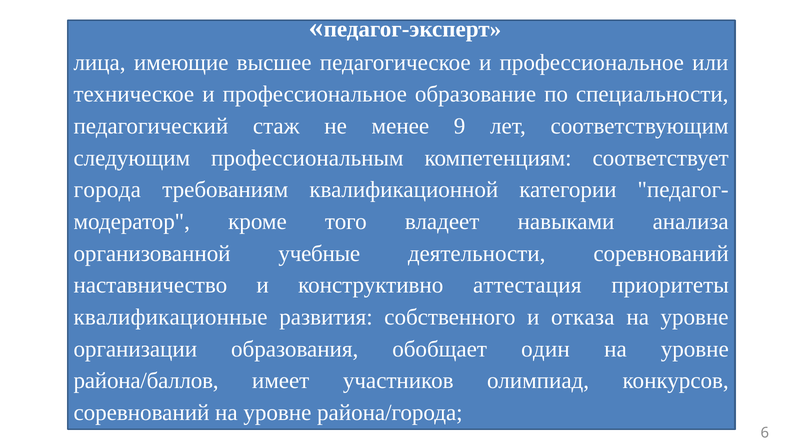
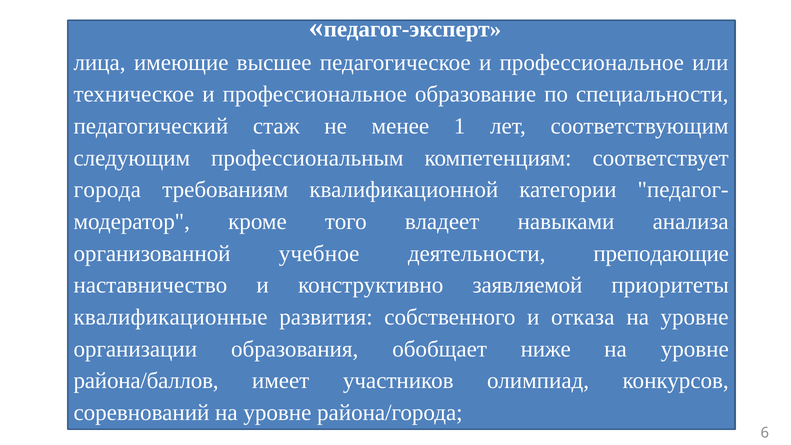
9: 9 -> 1 (460, 126)
учебные: учебные -> учебное (319, 253)
деятельности соревнований: соревнований -> преподающие (661, 253)
аттестация: аттестация -> заявляемой (527, 285)
один: один -> ниже (546, 349)
